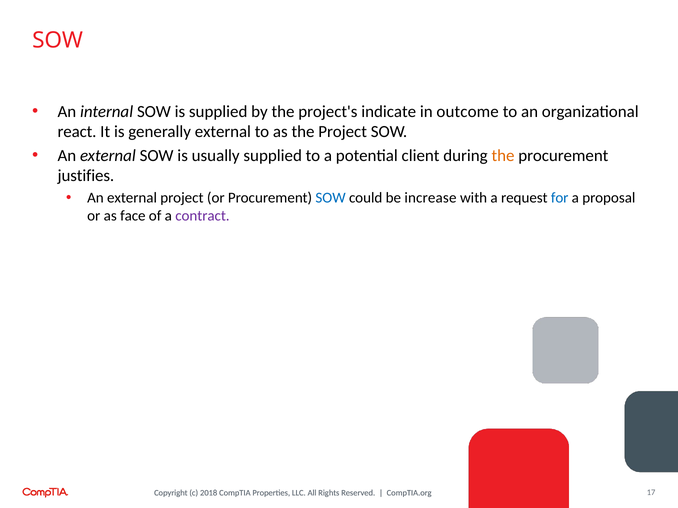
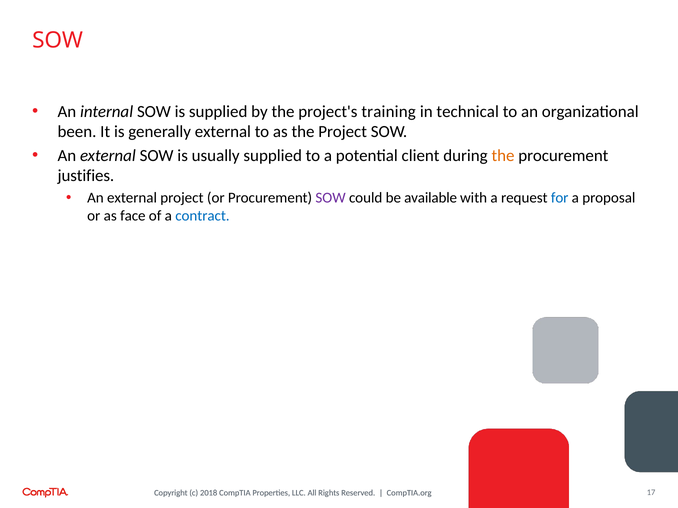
indicate: indicate -> training (389, 112)
outcome: outcome -> technical (468, 112)
react: react -> been (77, 132)
SOW colour: blue -> purple (331, 198)
increase: increase -> available (431, 198)
contract colour: purple -> blue (202, 216)
